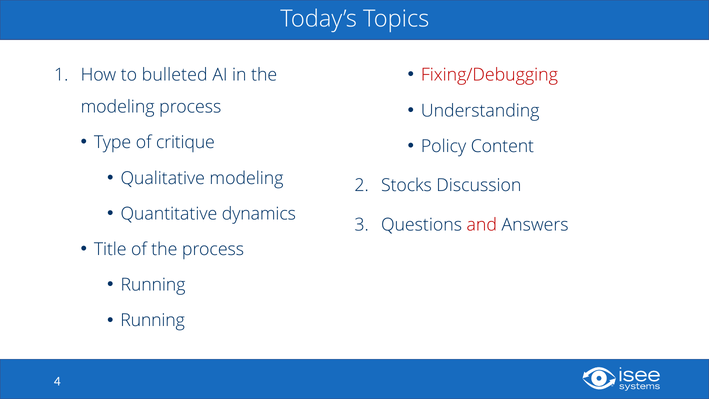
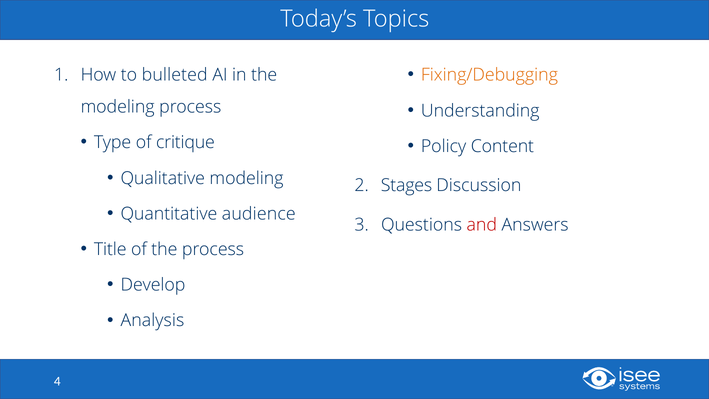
Fixing/Debugging colour: red -> orange (489, 75)
Stocks: Stocks -> Stages (407, 186)
dynamics: dynamics -> audience (259, 214)
Running: Running -> Develop (153, 285)
Running: Running -> Analysis (152, 320)
